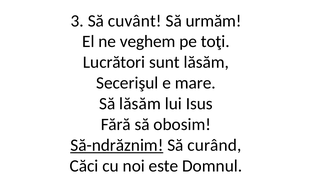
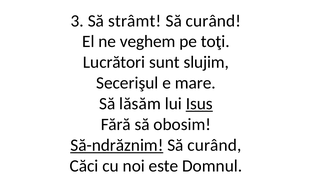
cuvânt: cuvânt -> strâmt (135, 21)
urmăm: urmăm -> curând (213, 21)
sunt lăsăm: lăsăm -> slujim (206, 62)
Isus underline: none -> present (199, 104)
